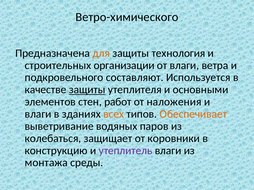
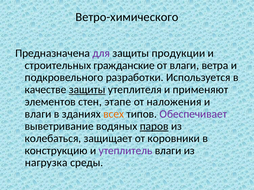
для colour: orange -> purple (101, 53)
технология: технология -> продукции (178, 53)
организации: организации -> гражданские (124, 65)
составляют: составляют -> разработки (135, 78)
основными: основными -> применяют (201, 90)
работ: работ -> этапе (118, 102)
Обеспечивает colour: orange -> purple (193, 114)
паров underline: none -> present (154, 126)
монтажа: монтажа -> нагрузка (46, 163)
